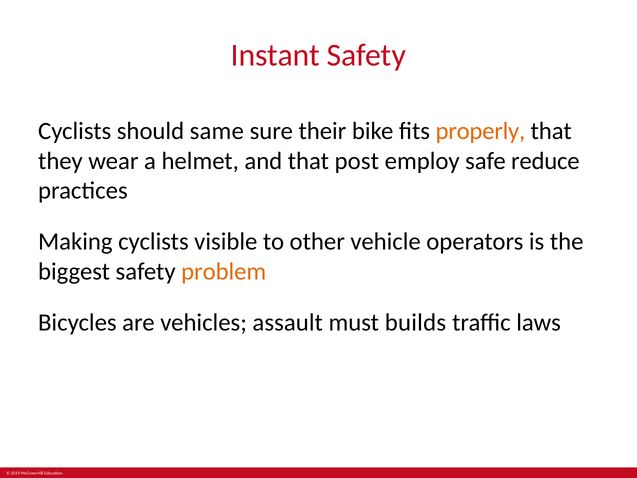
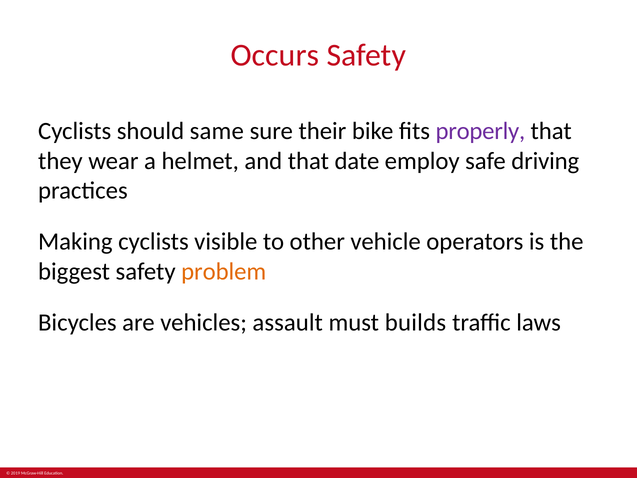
Instant: Instant -> Occurs (275, 55)
properly colour: orange -> purple (480, 131)
post: post -> date (357, 161)
reduce: reduce -> driving (545, 161)
